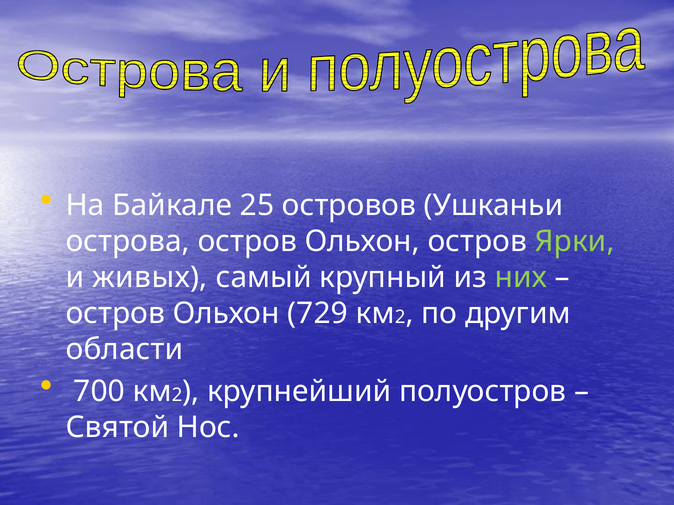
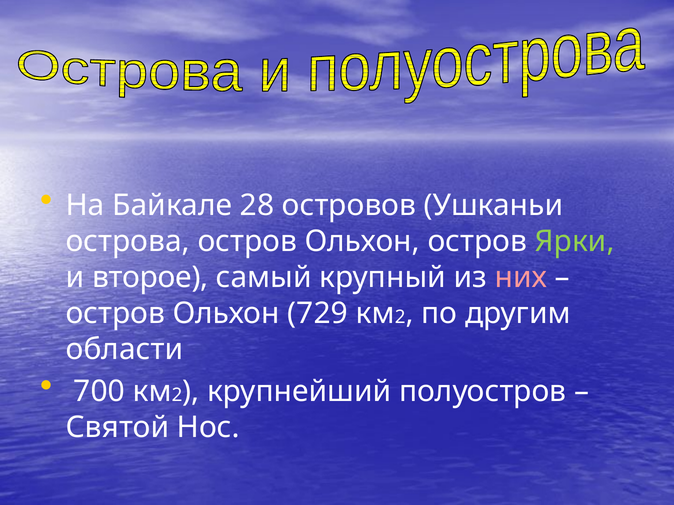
25: 25 -> 28 (257, 206)
живых: живых -> второе (150, 278)
них colour: light green -> pink (521, 278)
